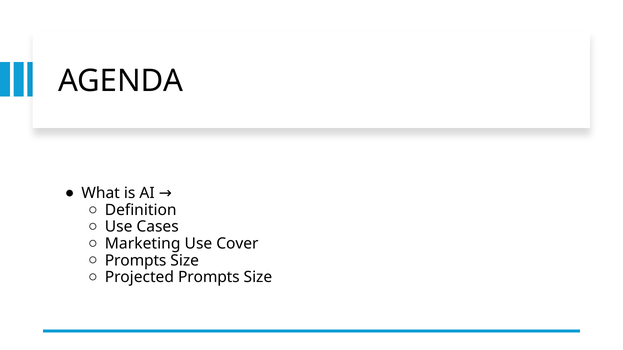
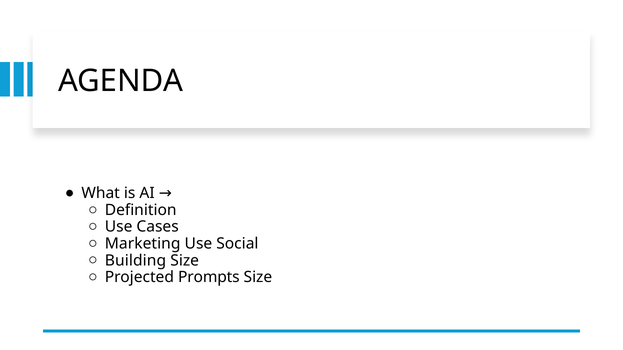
Cover: Cover -> Social (237, 244)
Prompts: Prompts -> Building (135, 261)
